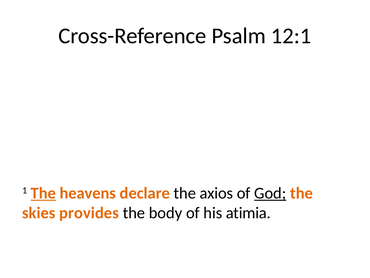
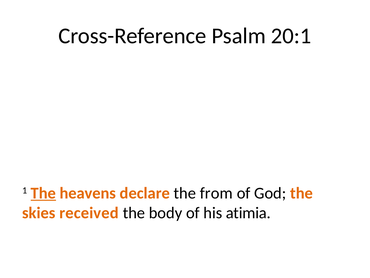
12:1: 12:1 -> 20:1 (291, 36)
axios: axios -> from (216, 193)
God underline: present -> none (270, 193)
provides: provides -> received (89, 213)
